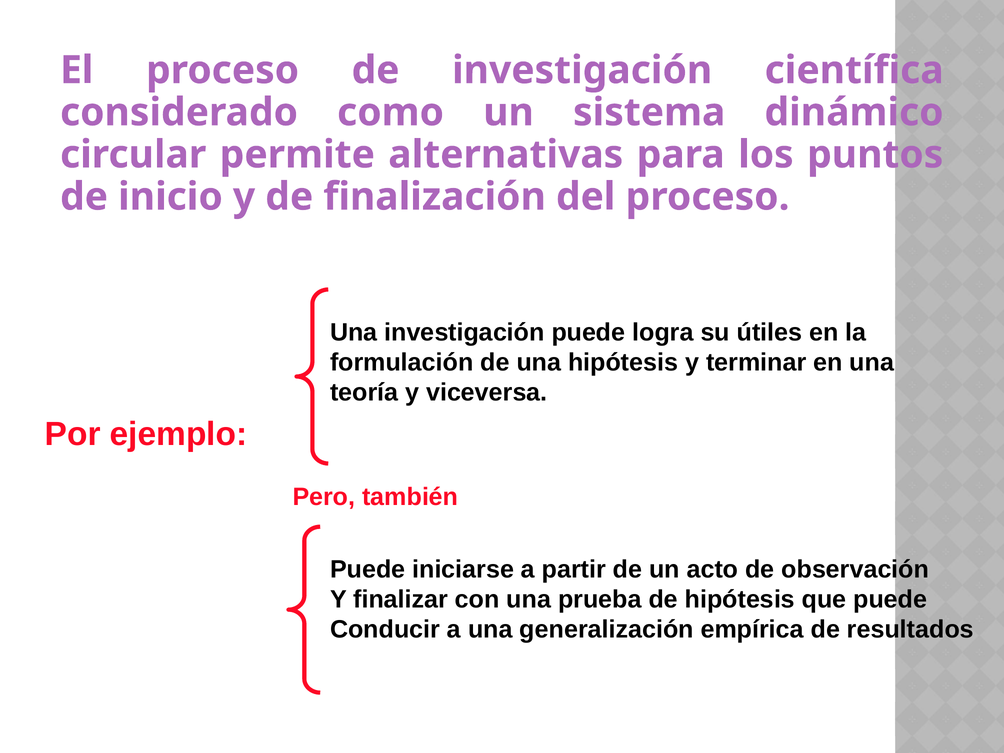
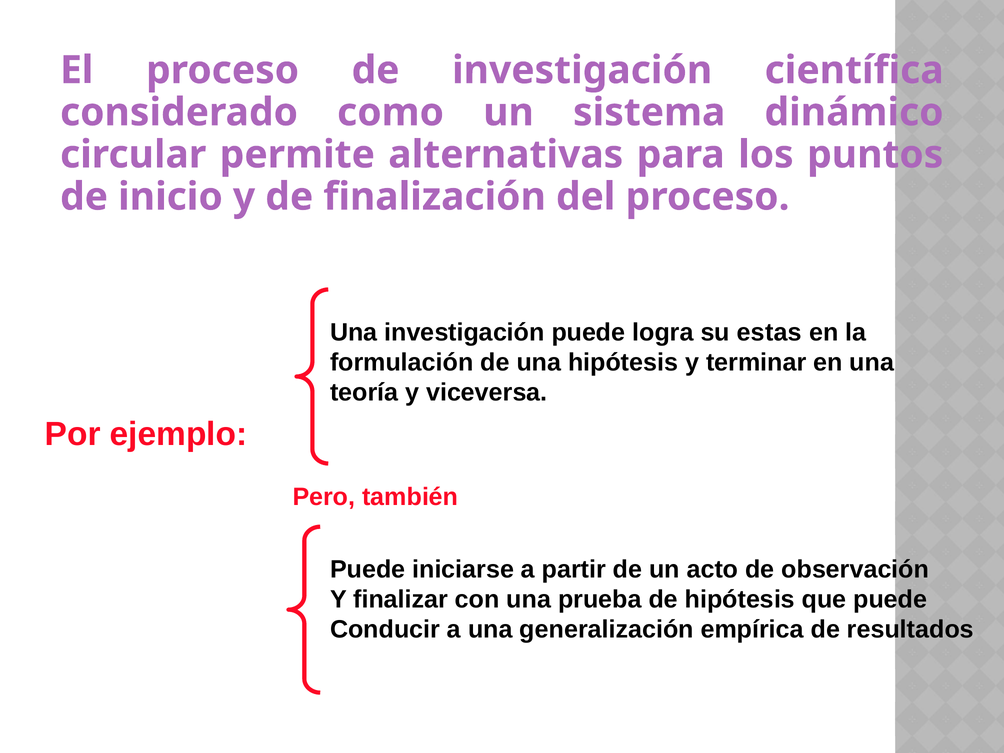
útiles: útiles -> estas (769, 332)
